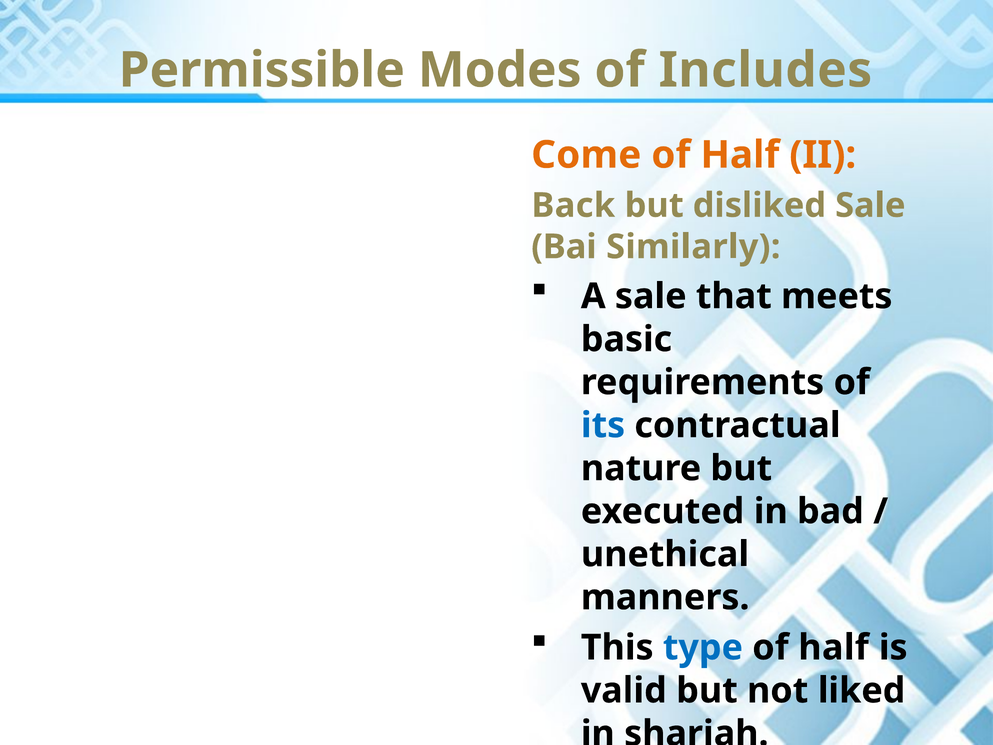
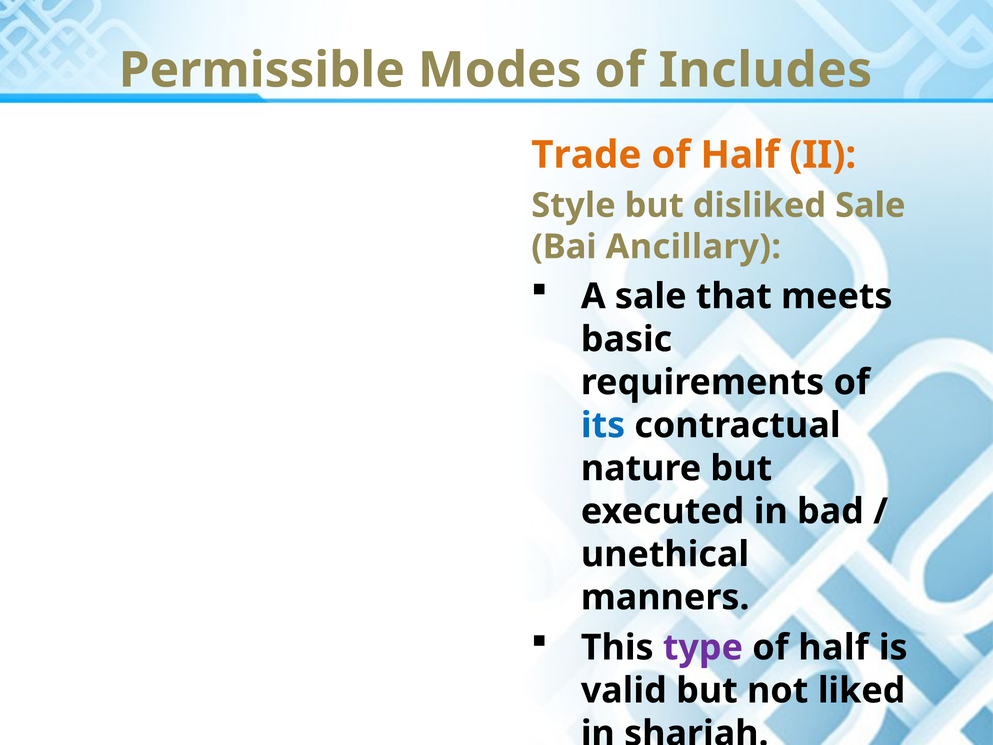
Come: Come -> Trade (586, 155)
Back: Back -> Style (573, 205)
Similarly: Similarly -> Ancillary (693, 247)
type colour: blue -> purple (703, 647)
